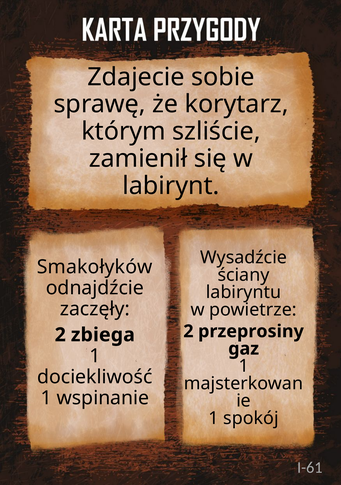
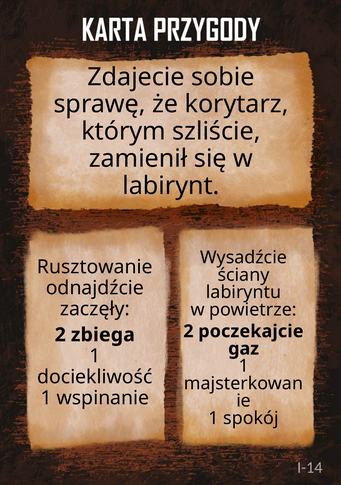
Smakołyków: Smakołyków -> Rusztowanie (95, 267)
przeprosiny: przeprosiny -> poczekajcie (251, 331)
I-61: I-61 -> I-14 (310, 467)
